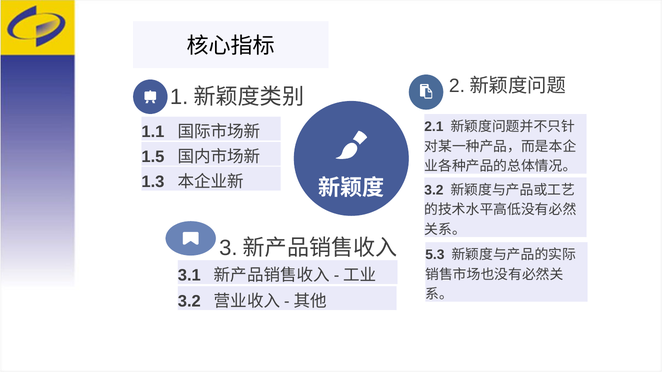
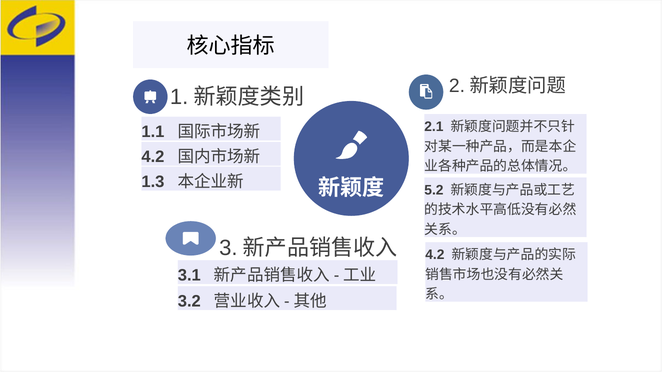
1.5: 1.5 -> 4.2 (153, 157)
3.2: 3.2 -> 5.2 (434, 190)
5.3: 5.3 -> 4.2 (435, 255)
